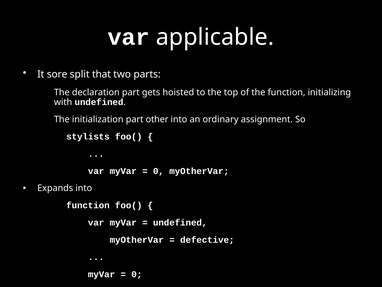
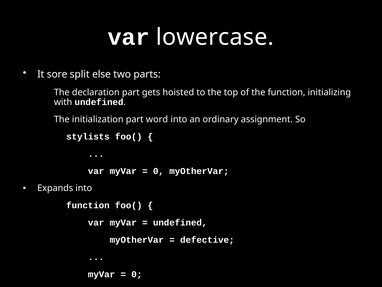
applicable: applicable -> lowercase (215, 37)
that: that -> else (101, 74)
other: other -> word (157, 119)
